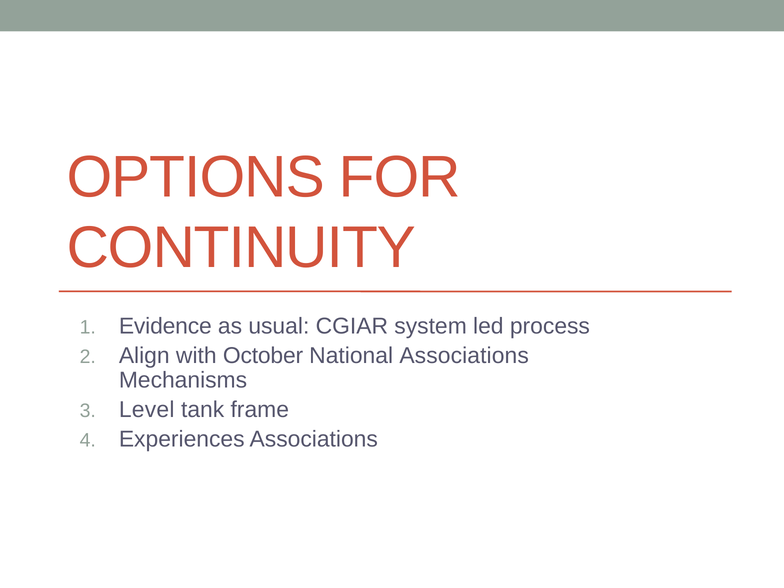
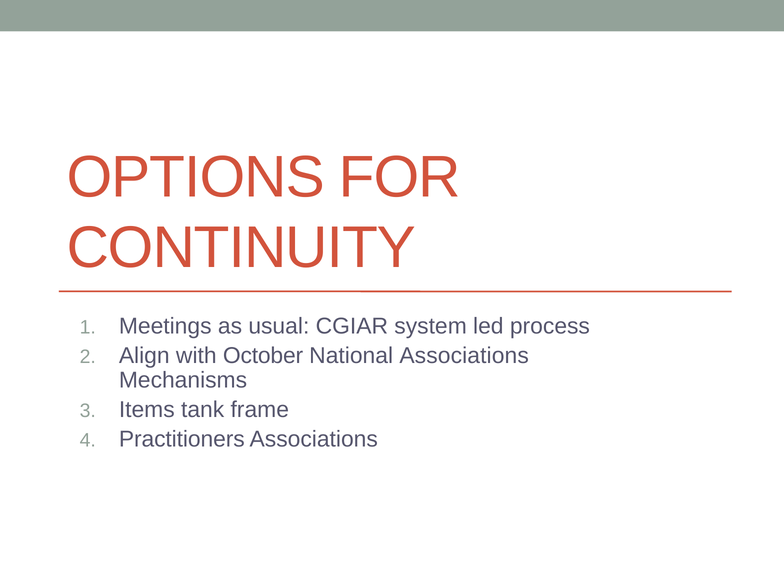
Evidence: Evidence -> Meetings (165, 326)
Level: Level -> Items (147, 410)
Experiences: Experiences -> Practitioners (182, 439)
